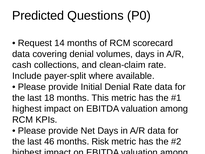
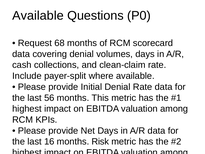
Predicted: Predicted -> Available (38, 16)
14: 14 -> 68 (60, 43)
18: 18 -> 56 (49, 98)
46: 46 -> 16 (49, 141)
